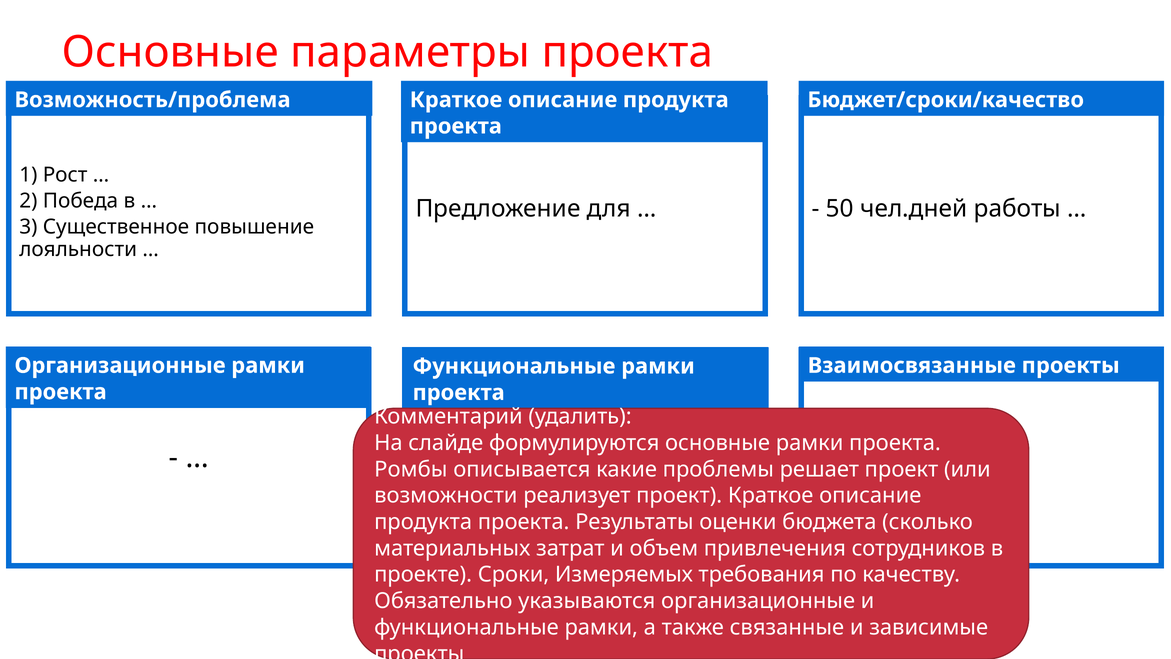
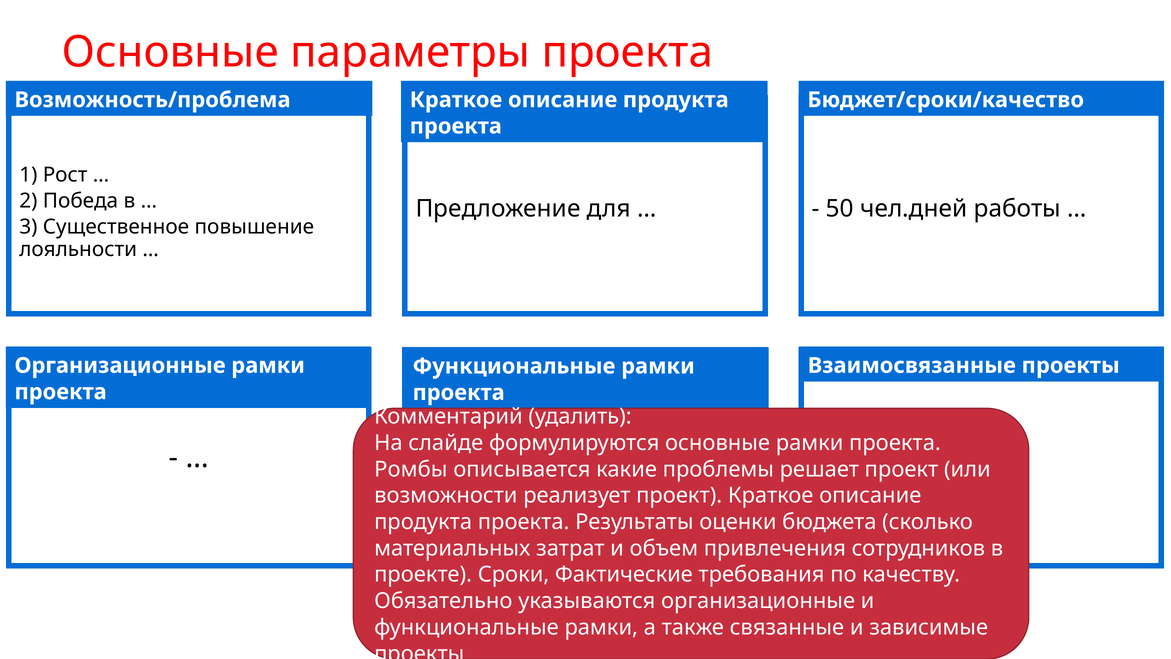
Измеряемых: Измеряемых -> Фактические (624, 574)
